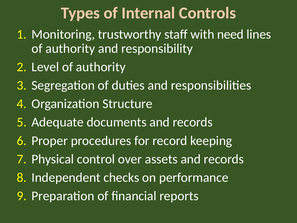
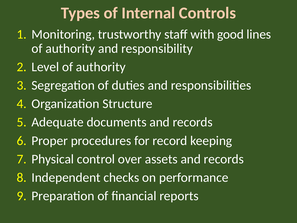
need: need -> good (230, 34)
